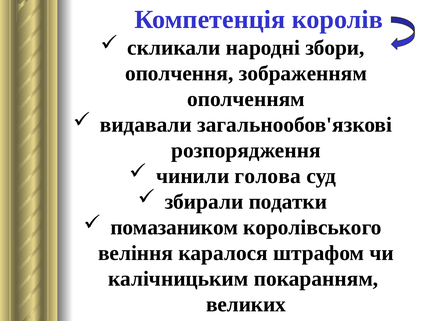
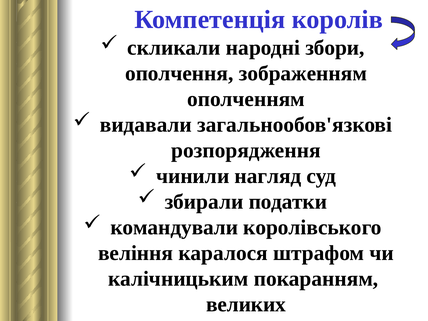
голова: голова -> нагляд (268, 176)
помазаником: помазаником -> командували (174, 228)
